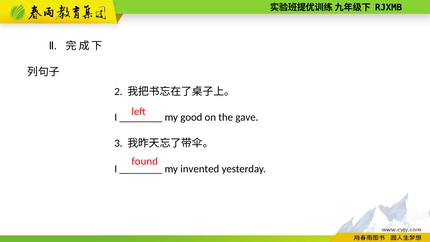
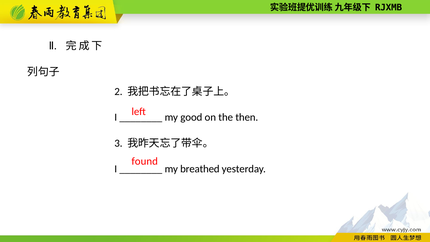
gave: gave -> then (247, 117)
invented: invented -> breathed (200, 169)
